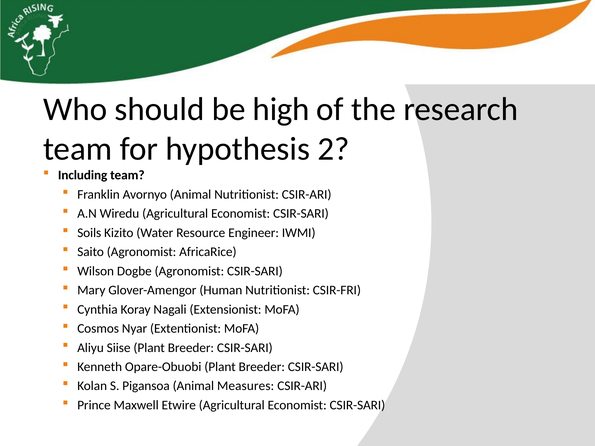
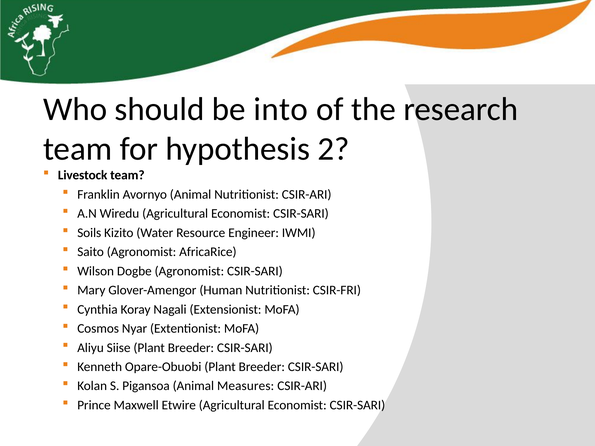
high: high -> into (281, 109)
Including: Including -> Livestock (83, 175)
